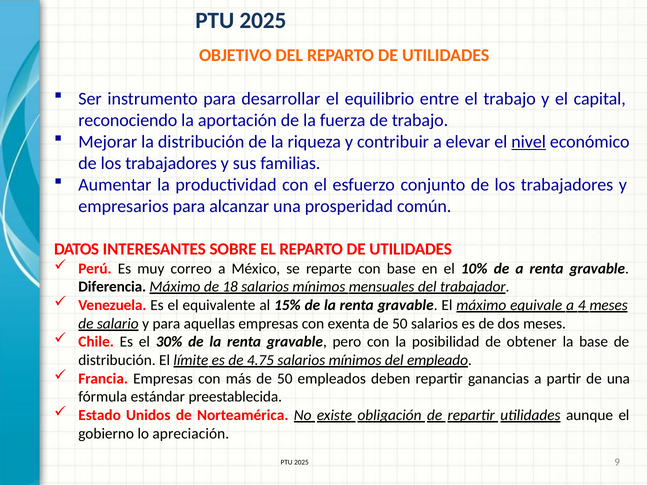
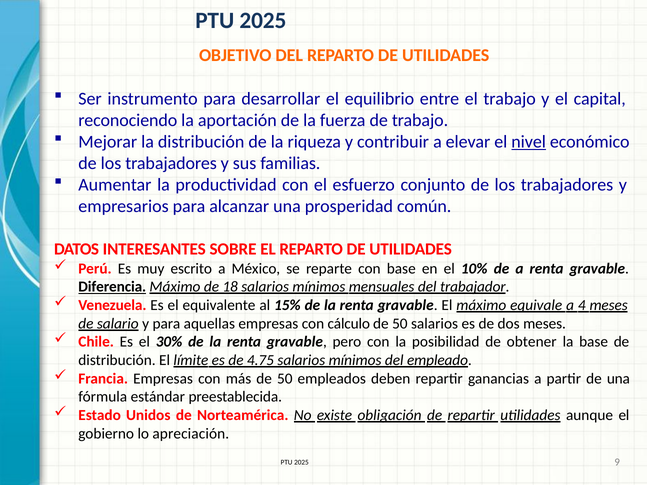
correo: correo -> escrito (191, 269)
Diferencia underline: none -> present (112, 287)
exenta: exenta -> cálculo (349, 324)
